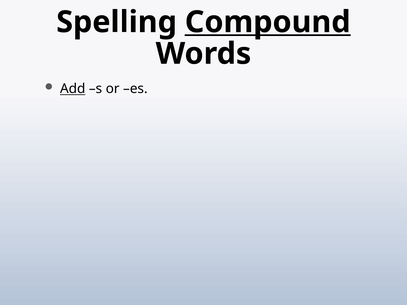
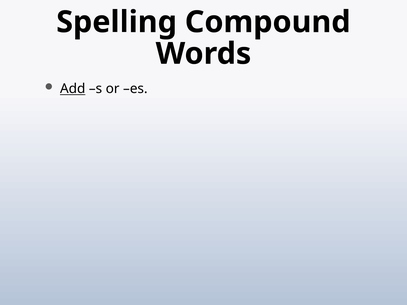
Compound underline: present -> none (268, 22)
